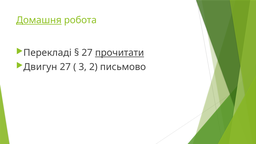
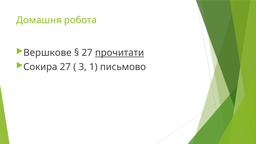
Домашня underline: present -> none (39, 20)
Перекладі: Перекладі -> Вершкове (47, 53)
Двигун: Двигун -> Сокира (40, 67)
2: 2 -> 1 (93, 67)
